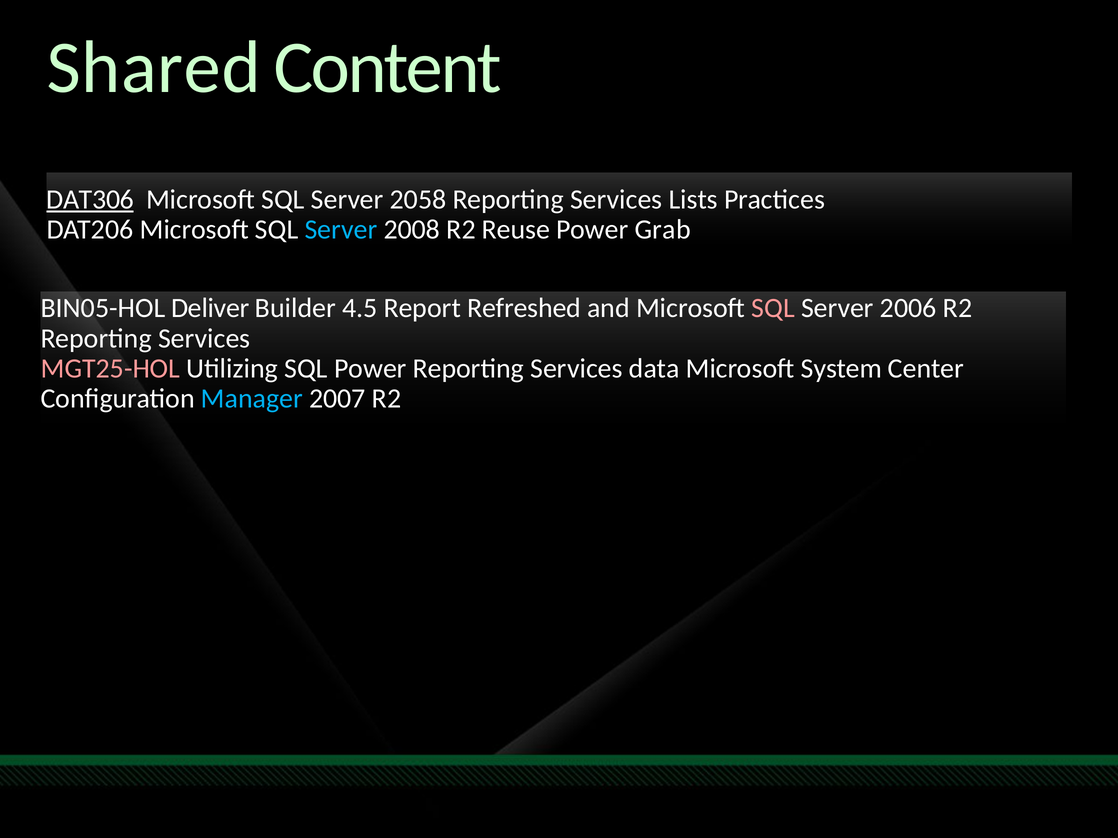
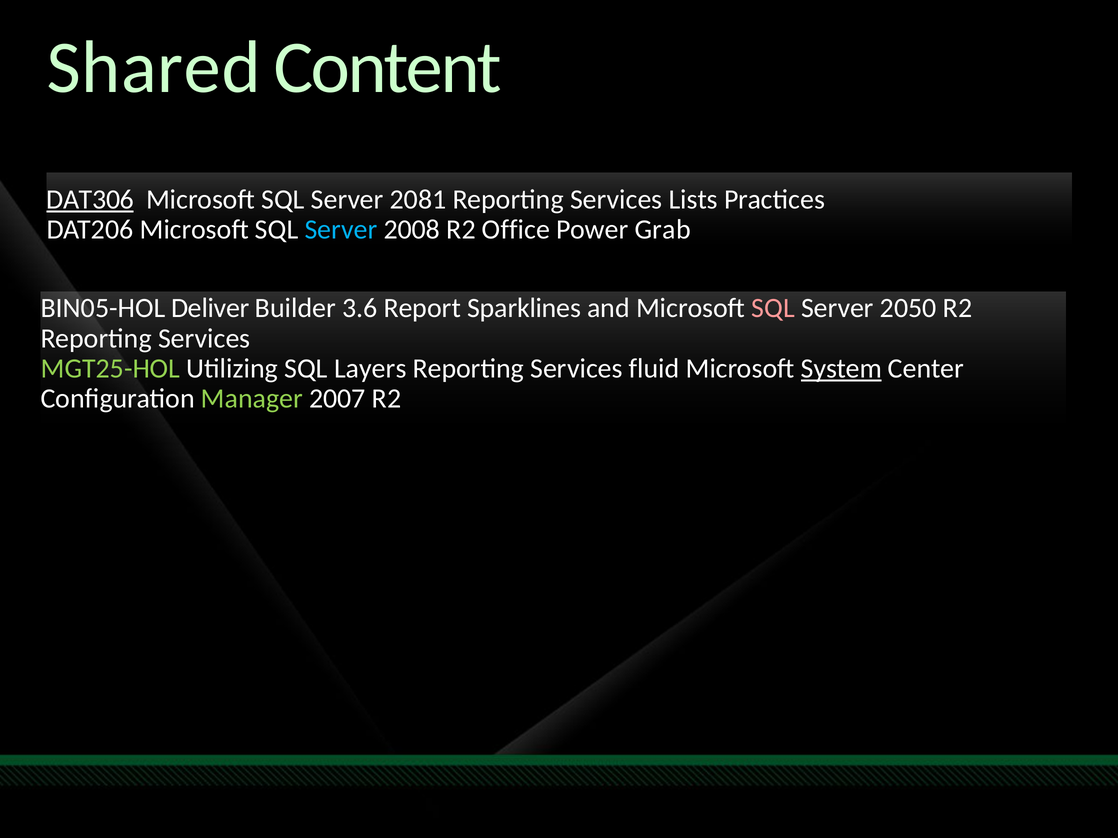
2058: 2058 -> 2081 (418, 200)
Reuse: Reuse -> Office (516, 230)
4.5: 4.5 -> 3.6 (360, 308)
Refreshed: Refreshed -> Sparklines (524, 308)
2006: 2006 -> 2050 (908, 308)
MGT25-HOL colour: pink -> light green (110, 369)
SQL Power: Power -> Layers (370, 369)
data: data -> fluid (654, 369)
System underline: none -> present (841, 369)
Manager colour: light blue -> light green (252, 399)
